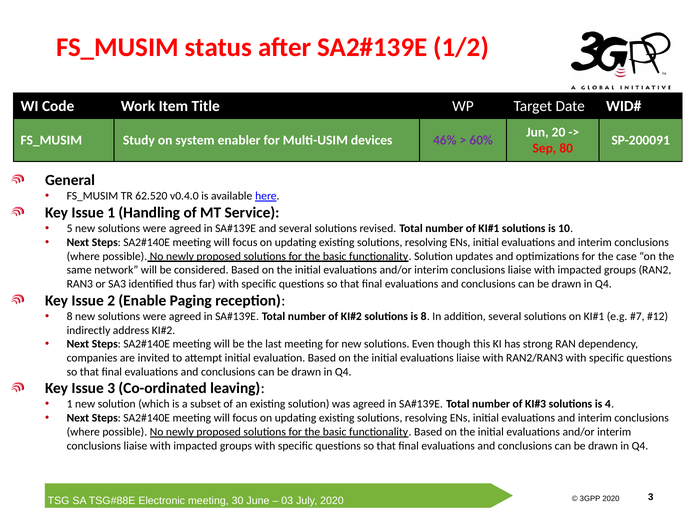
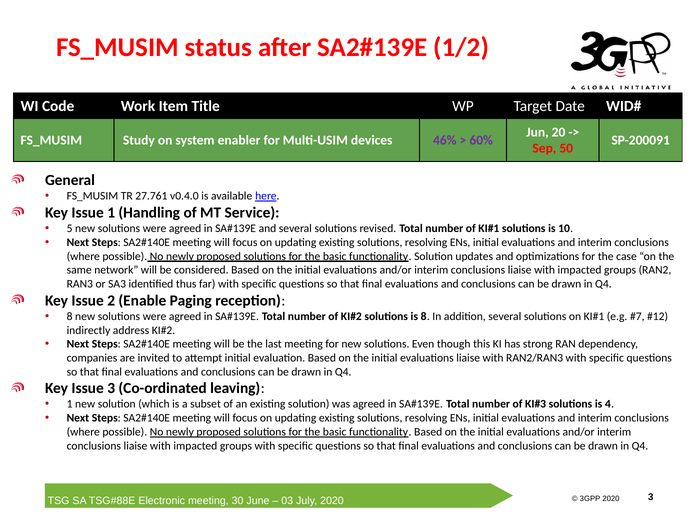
80: 80 -> 50 (566, 149)
62.520: 62.520 -> 27.761 (151, 196)
